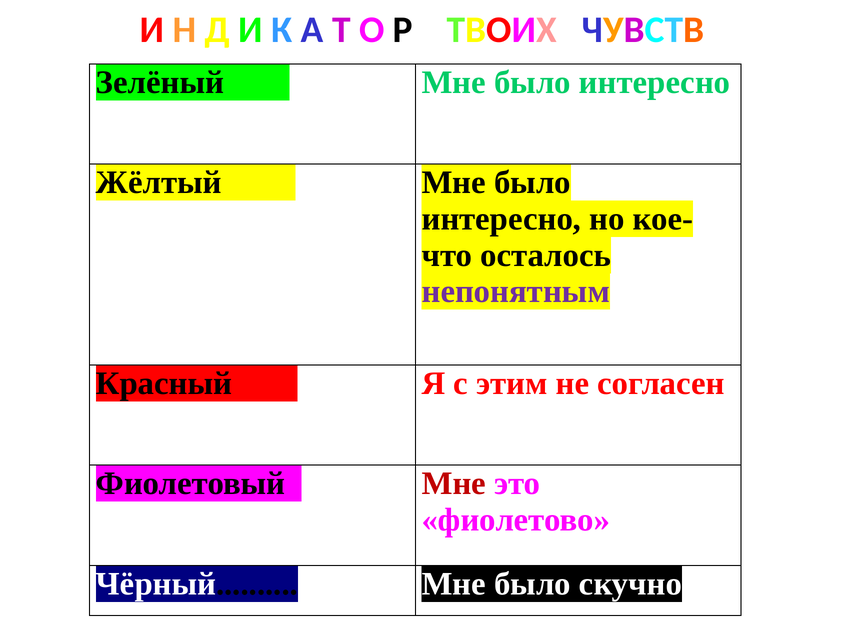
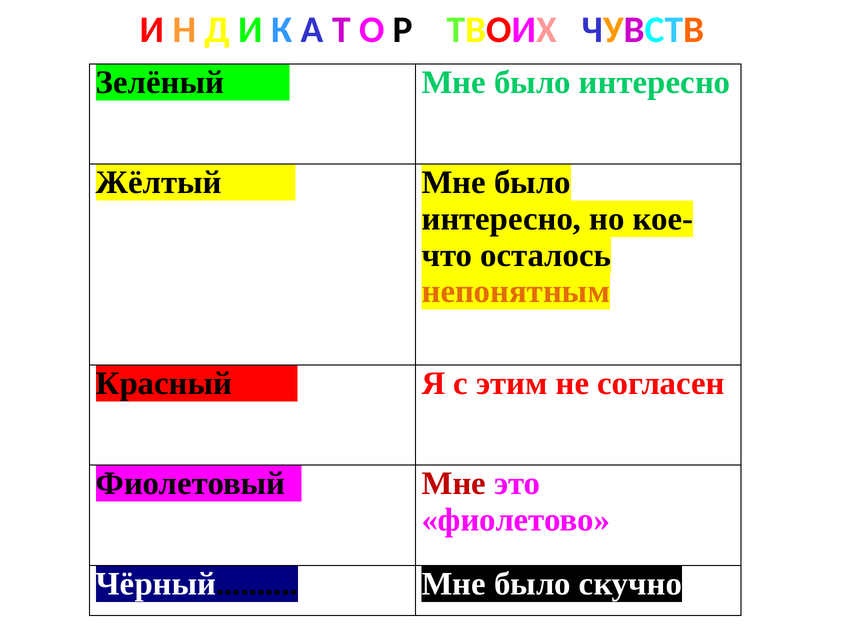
непонятным colour: purple -> orange (516, 292)
